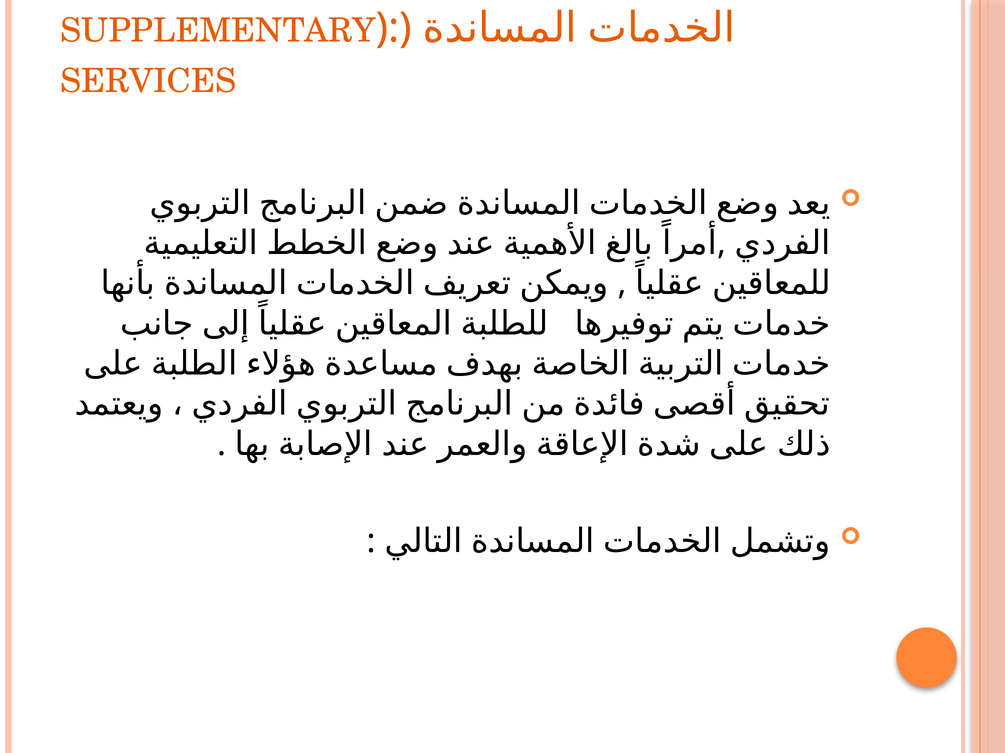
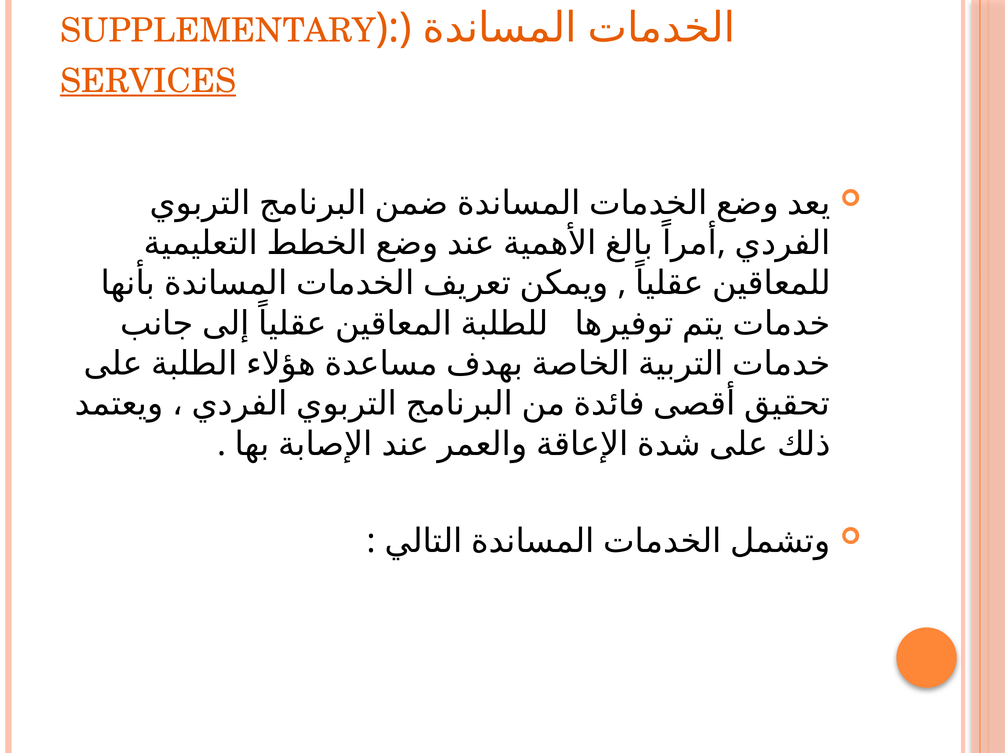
SERVICES underline: none -> present (148, 81)
